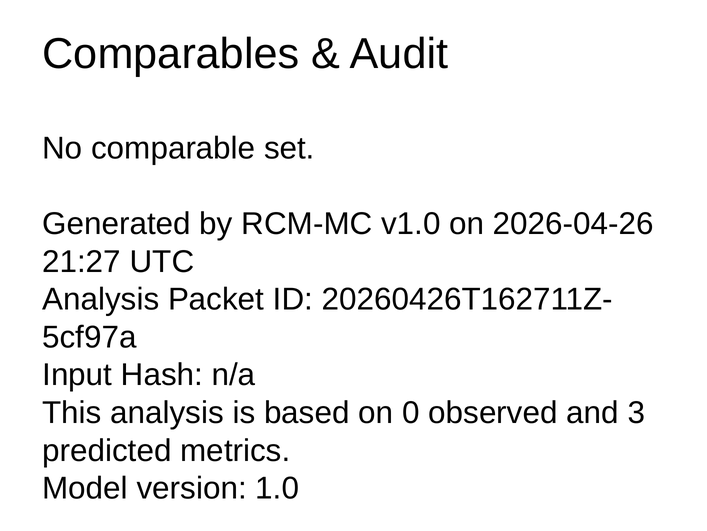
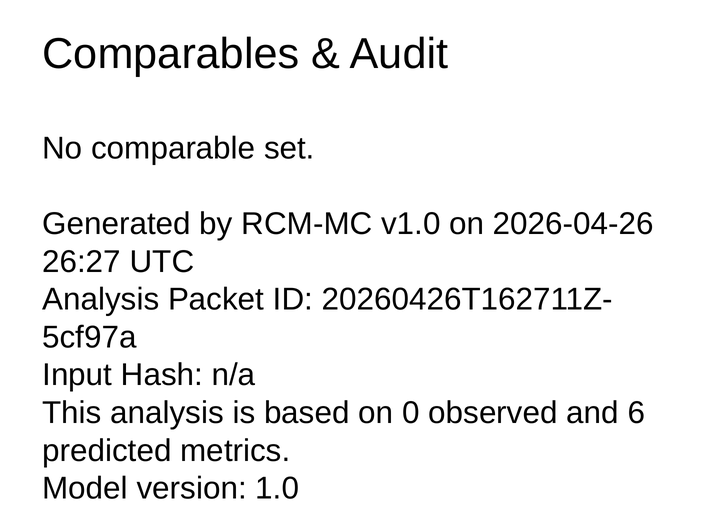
21:27: 21:27 -> 26:27 (82, 261)
3: 3 -> 6 (636, 412)
